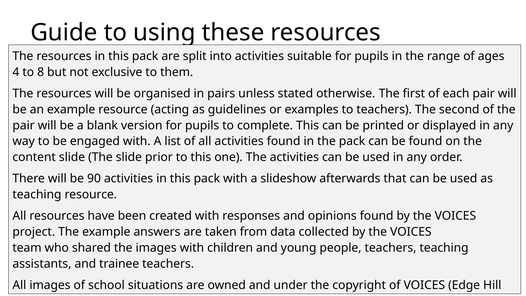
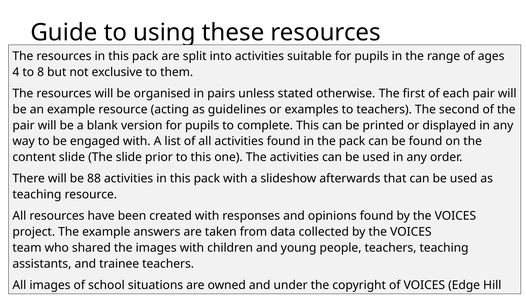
90: 90 -> 88 (94, 179)
